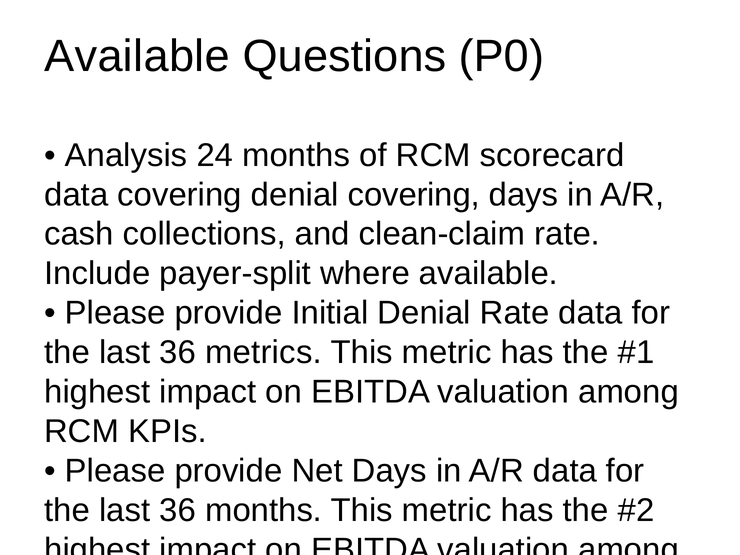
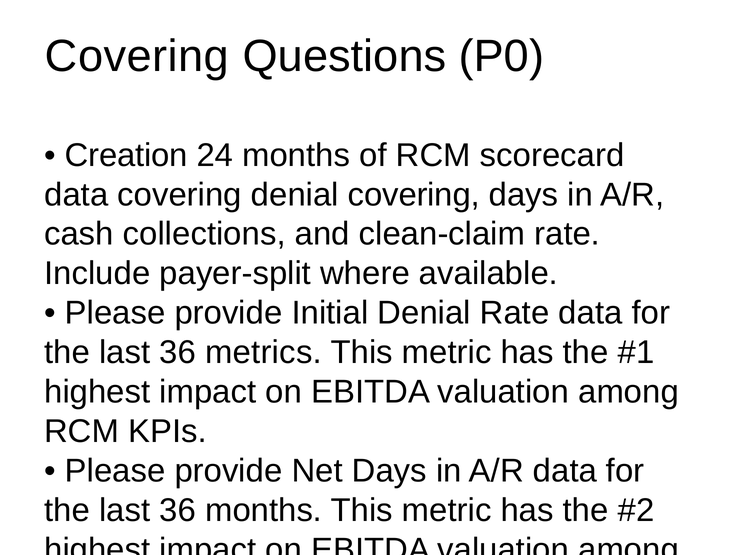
Available: Available -> Covering (137, 56)
Analysis: Analysis -> Creation (126, 155)
